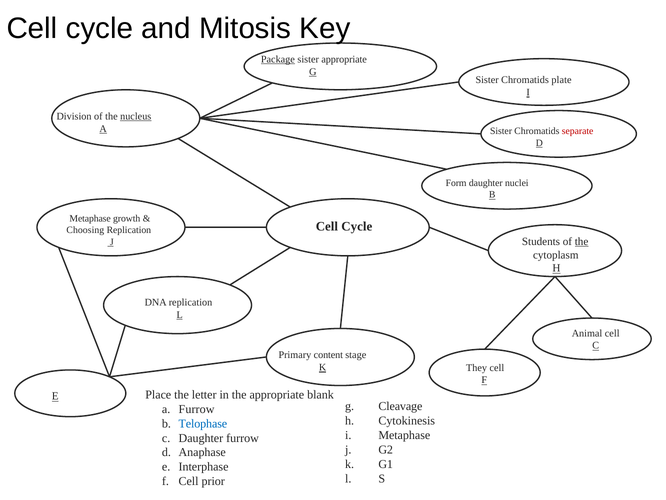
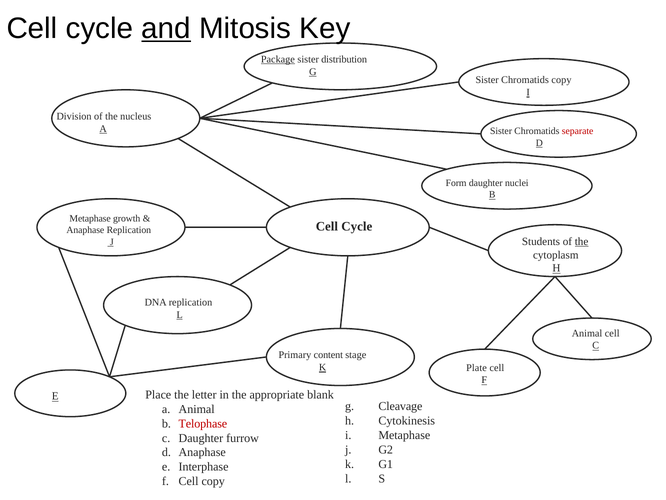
and underline: none -> present (166, 29)
sister appropriate: appropriate -> distribution (344, 59)
Chromatids plate: plate -> copy (561, 80)
nucleus underline: present -> none (136, 116)
Choosing: Choosing -> Anaphase (85, 230)
They: They -> Plate (476, 367)
a Furrow: Furrow -> Animal (197, 409)
Telophase colour: blue -> red (203, 423)
Cell prior: prior -> copy (213, 481)
